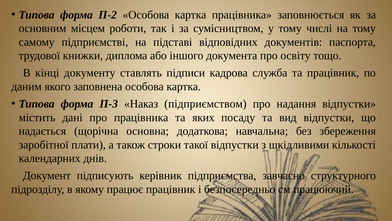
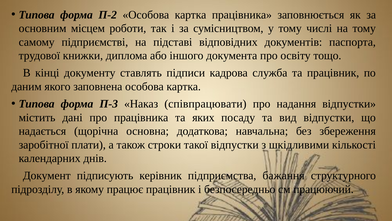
підприємством: підприємством -> співпрацювати (205, 104)
завчасно: завчасно -> бажання (284, 175)
